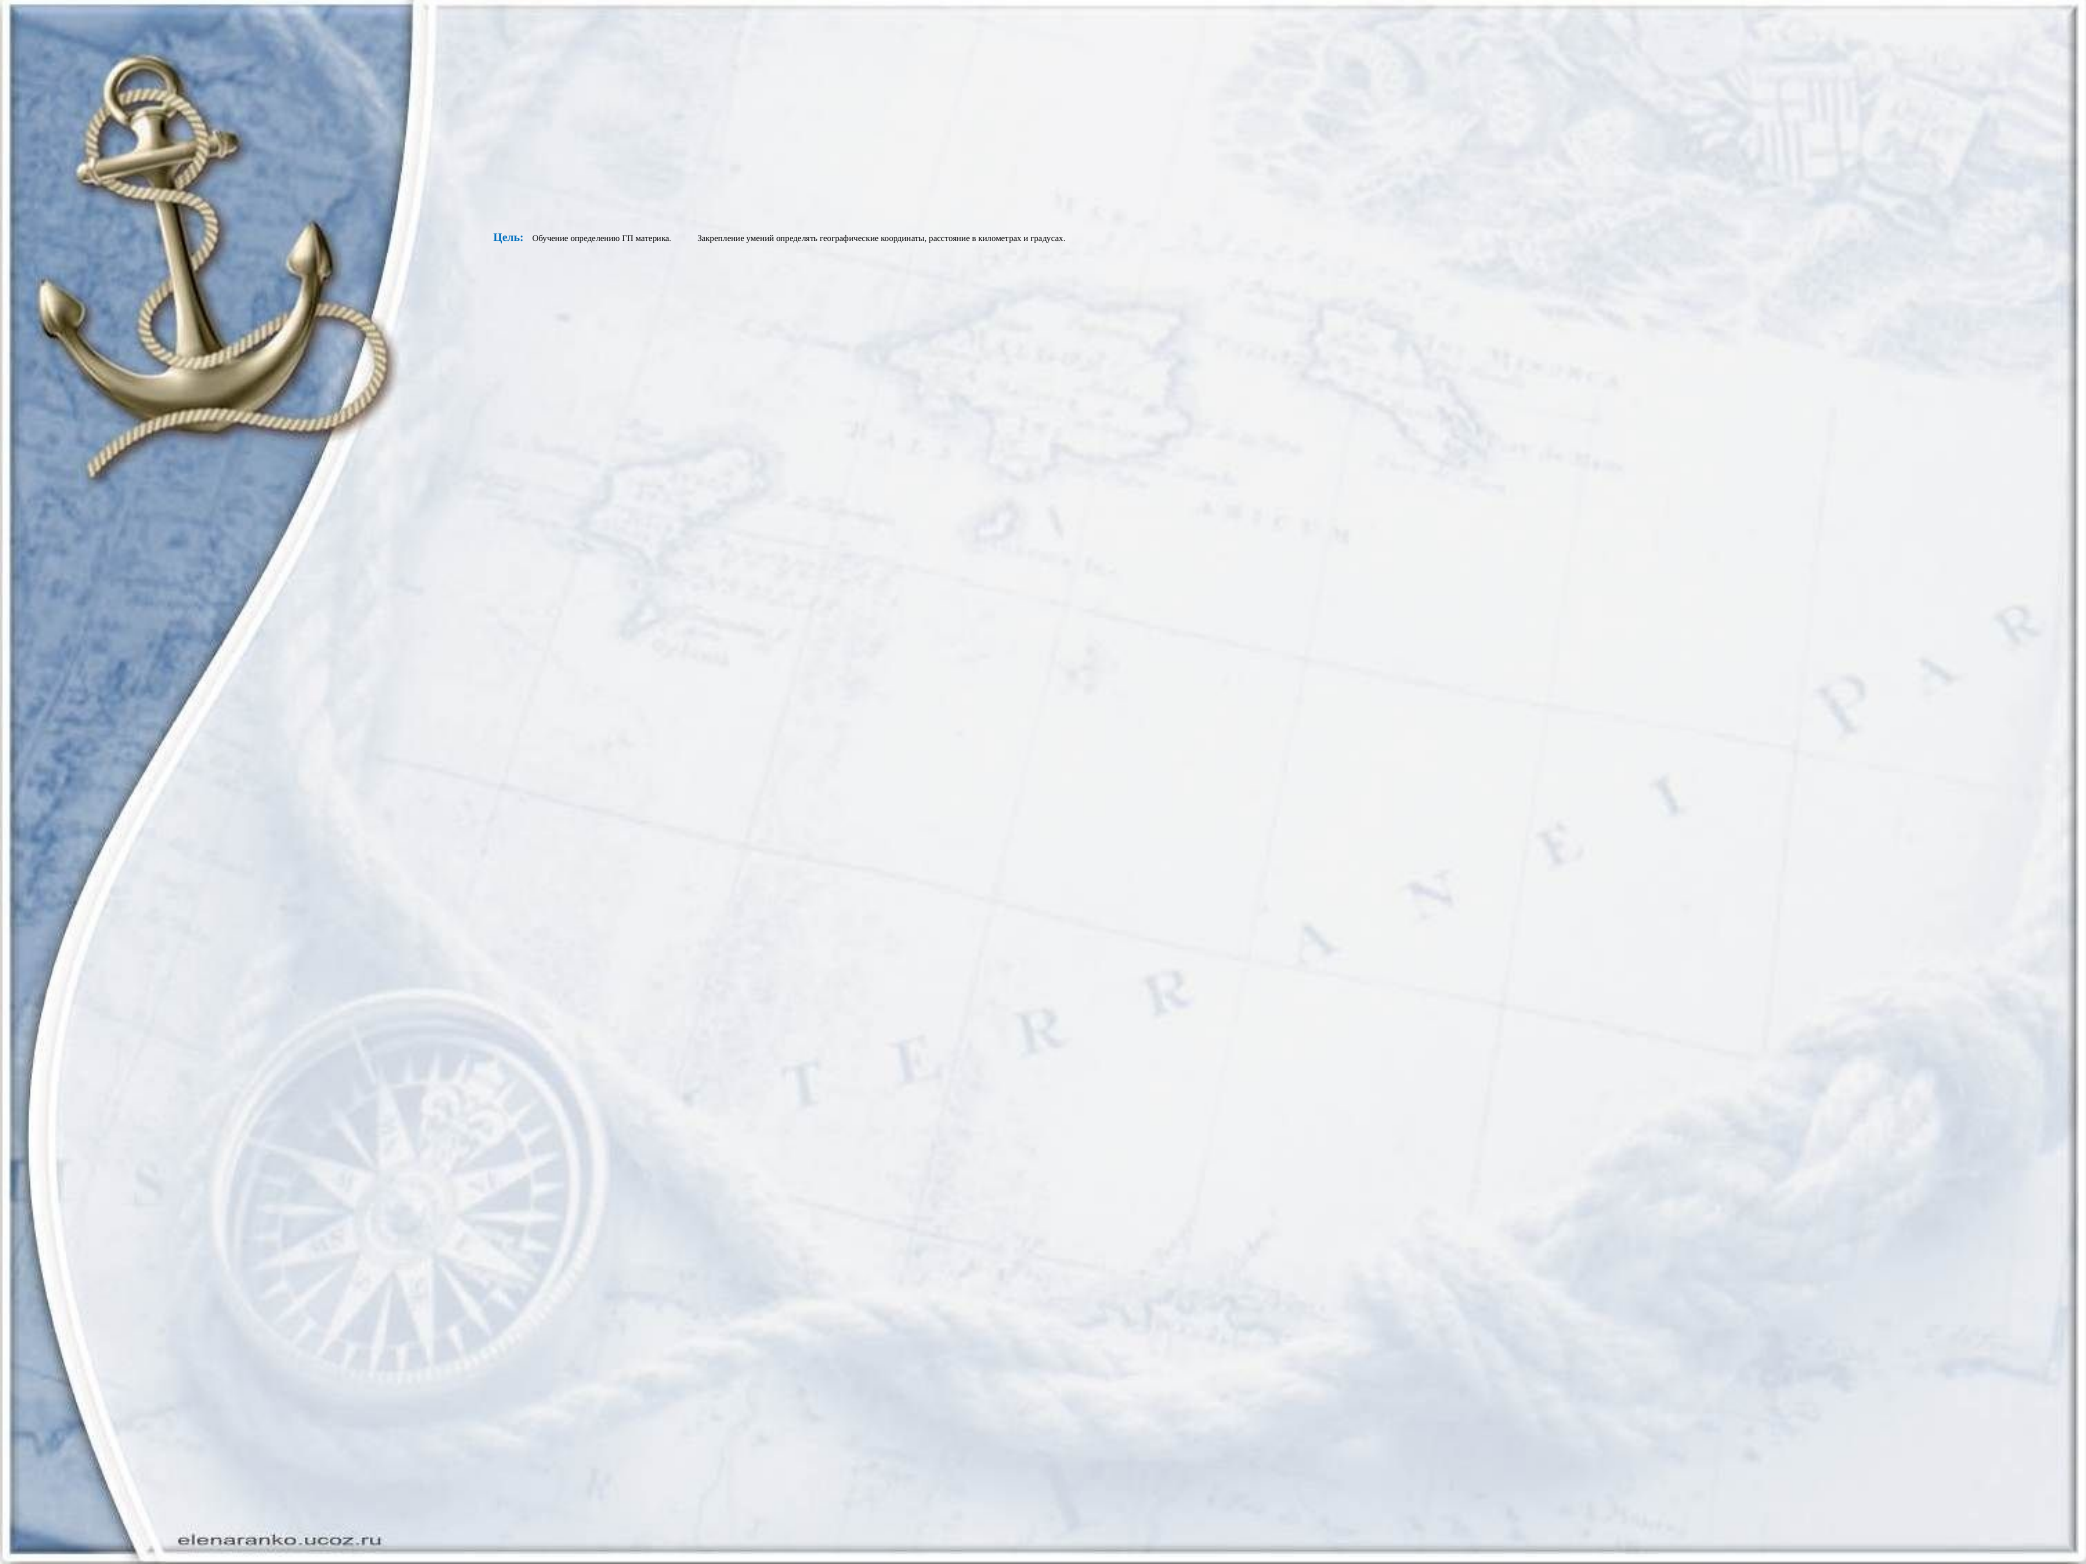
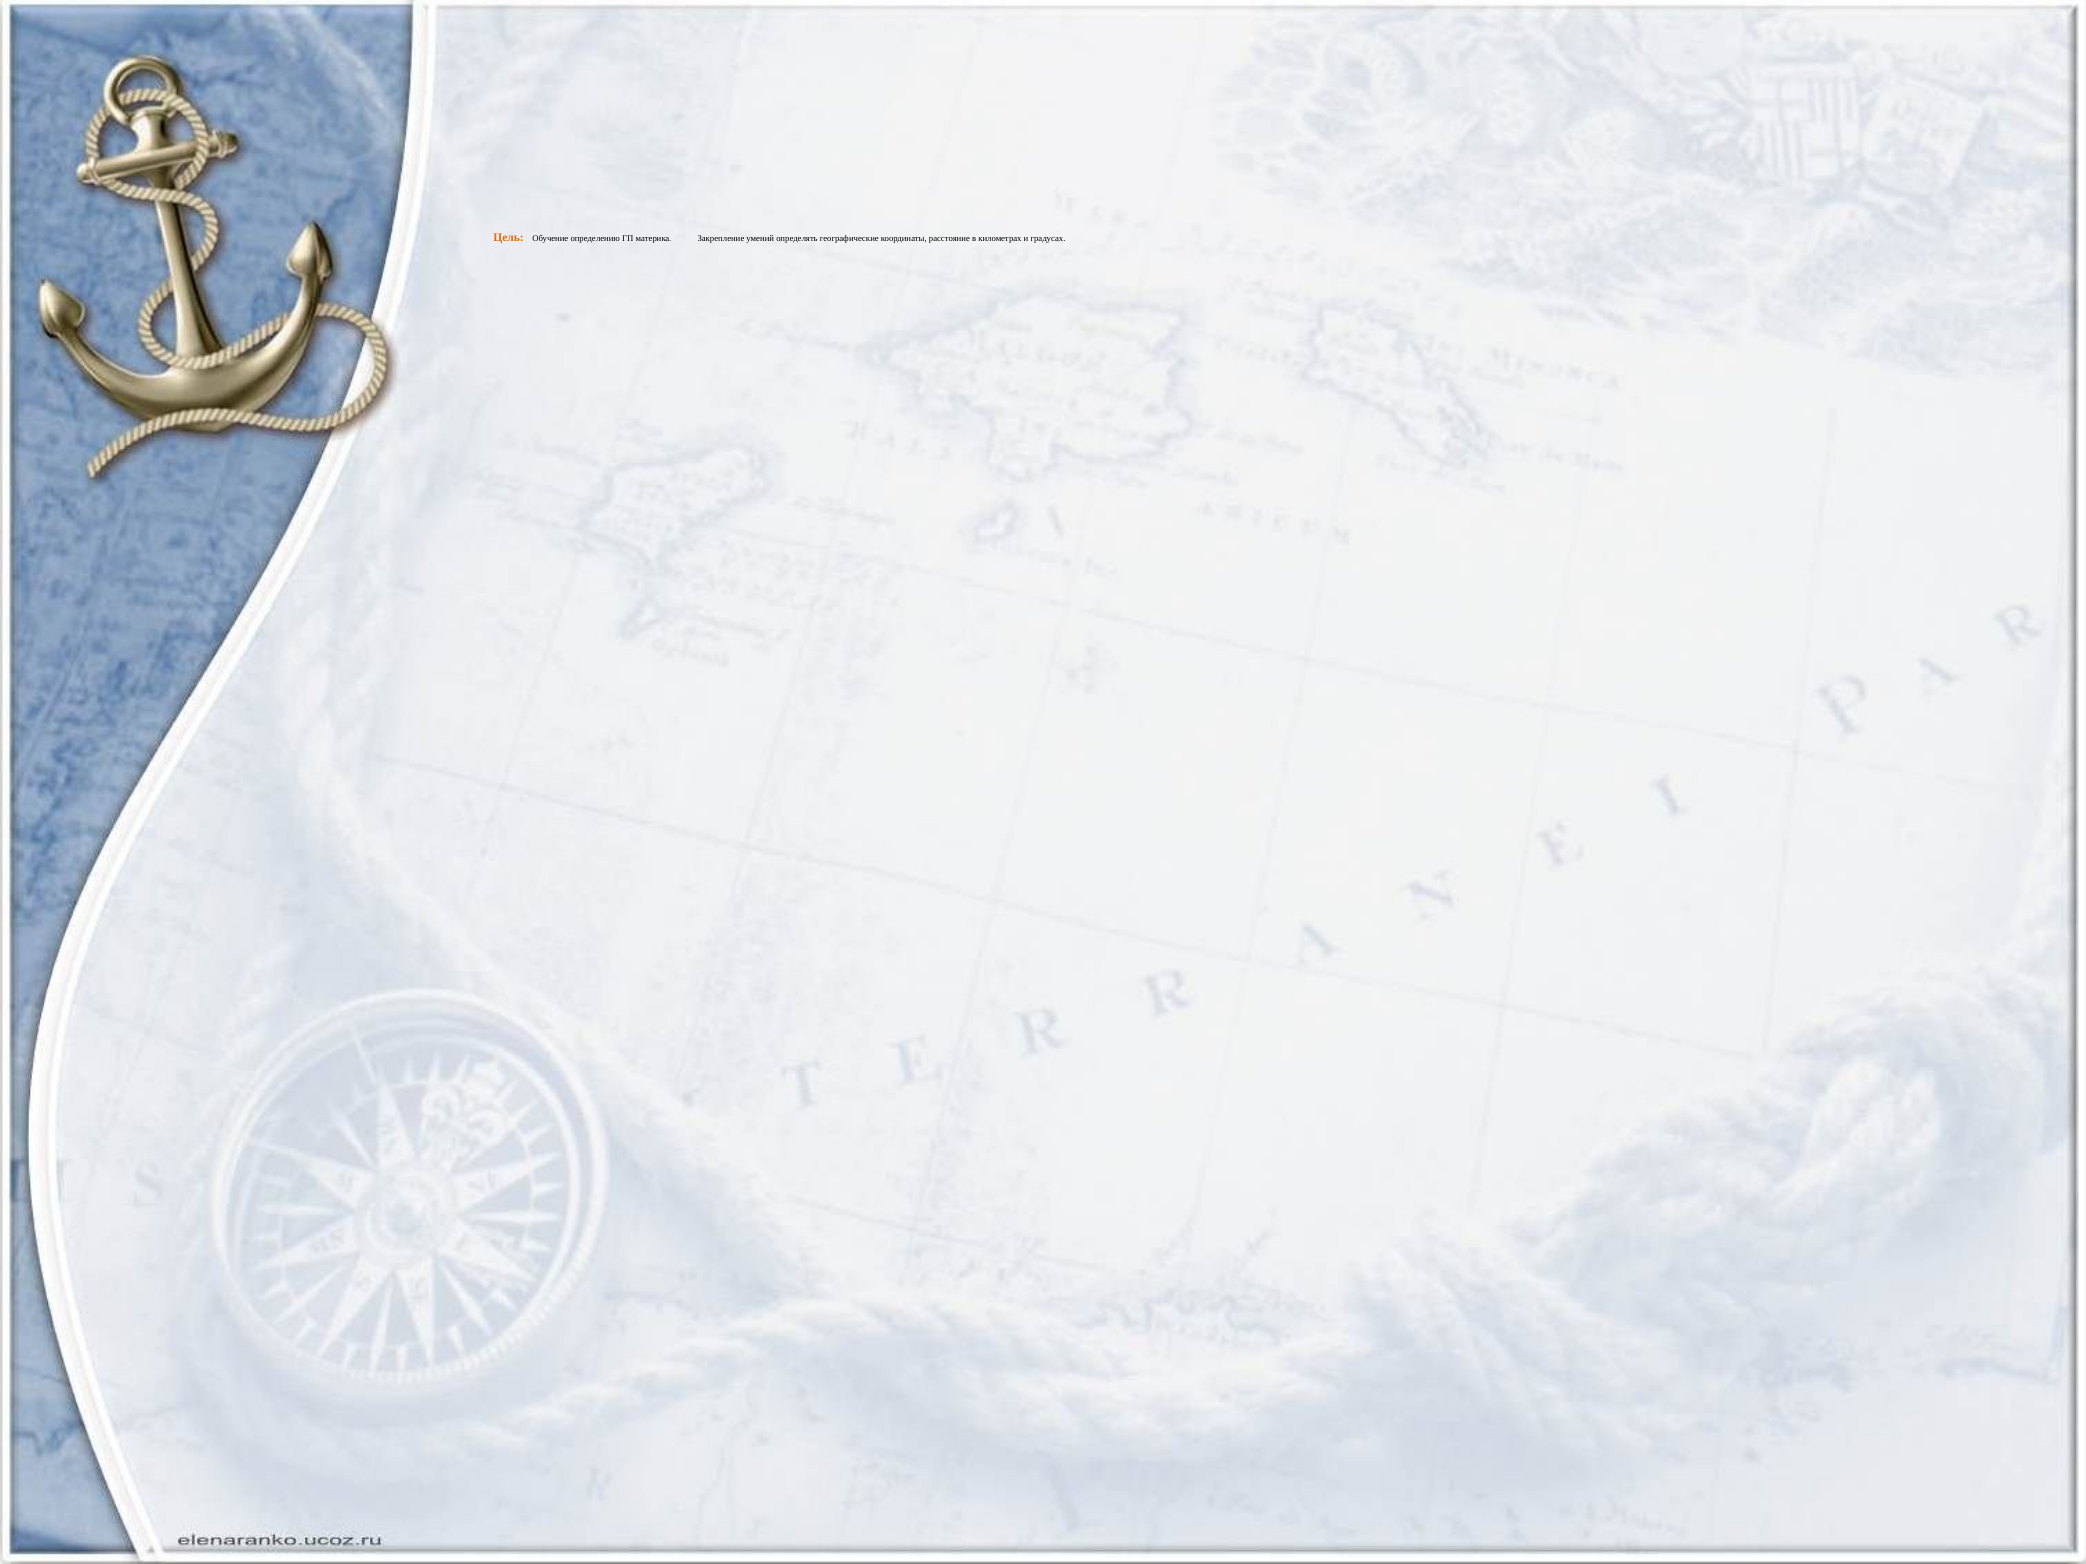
Цель colour: blue -> orange (509, 237)
